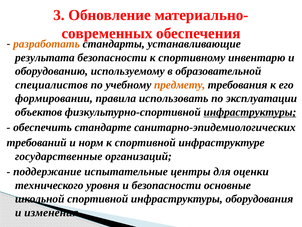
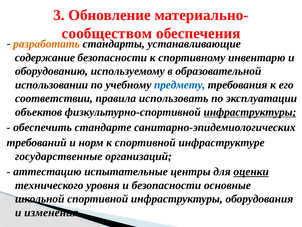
современных: современных -> сообществом (107, 33)
результата: результата -> содержание (45, 57)
специалистов: специалистов -> использовании (52, 85)
предмету colour: orange -> blue (180, 85)
формировании: формировании -> соответствии (54, 98)
поддержание: поддержание -> аттестацию (47, 171)
оценки underline: none -> present (251, 171)
